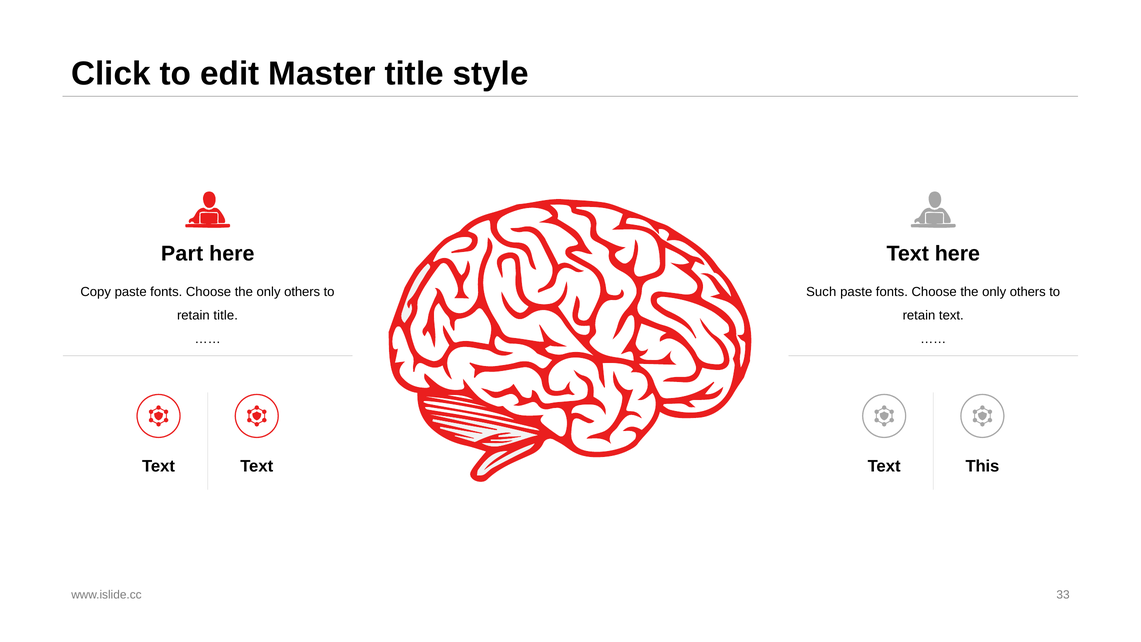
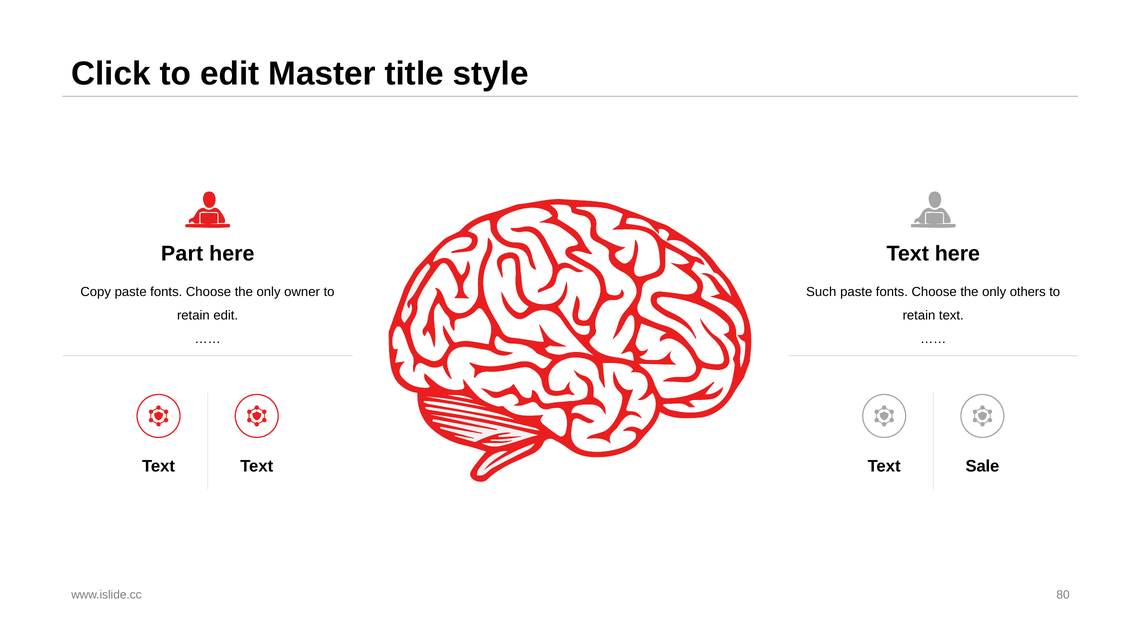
others: others -> owner (302, 292)
retain title: title -> edit (226, 315)
This: This -> Sale (982, 466)
33: 33 -> 80 (1063, 594)
